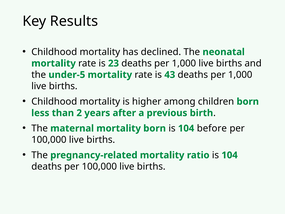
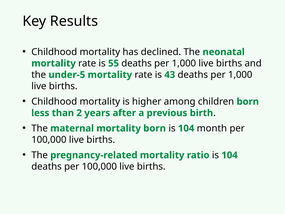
23: 23 -> 55 (113, 63)
before: before -> month (212, 128)
